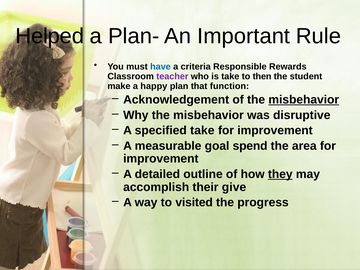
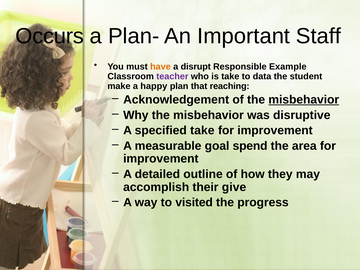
Helped: Helped -> Occurs (50, 36)
Rule: Rule -> Staff (318, 36)
have colour: blue -> orange (160, 67)
criteria: criteria -> disrupt (196, 67)
Rewards: Rewards -> Example (288, 67)
then: then -> data (262, 76)
function: function -> reaching (230, 86)
they underline: present -> none (280, 174)
